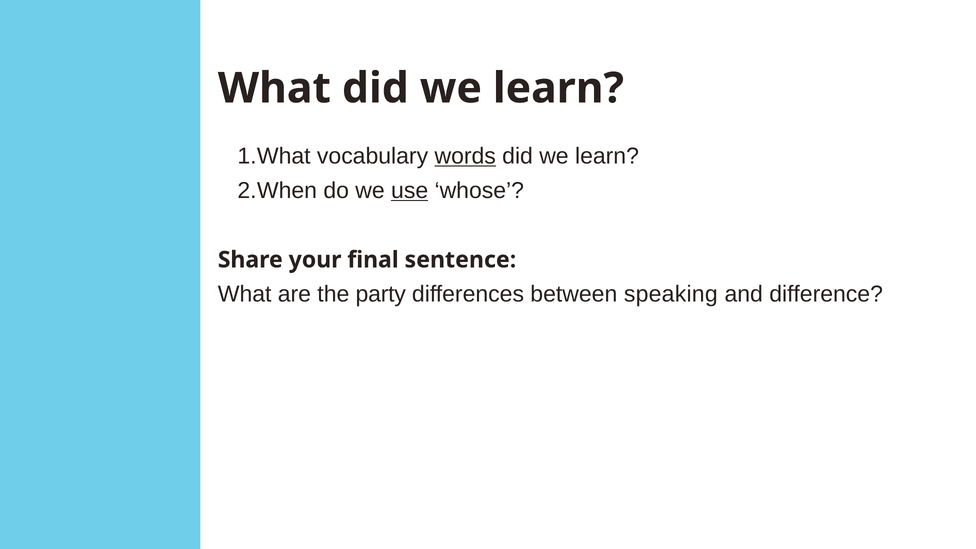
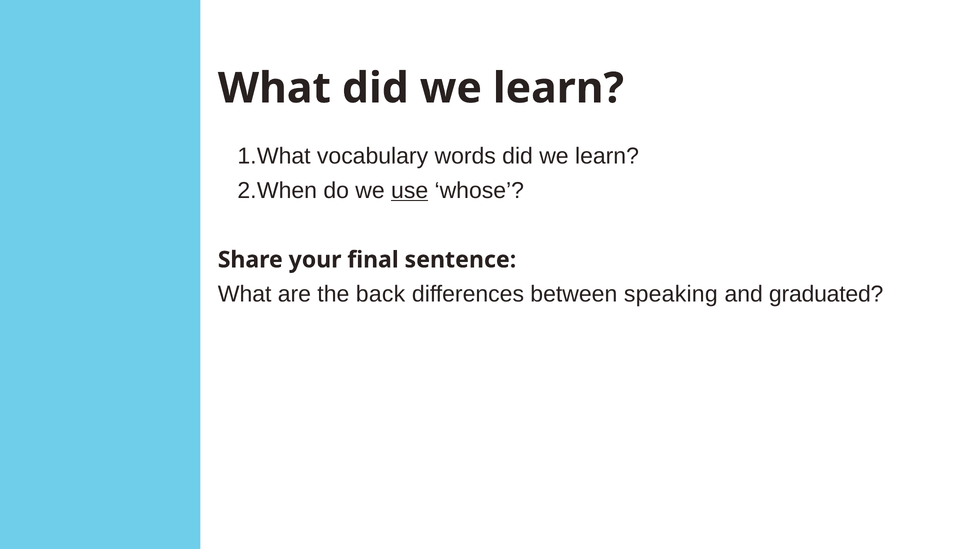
words underline: present -> none (465, 156)
party: party -> back (381, 294)
difference: difference -> graduated (826, 294)
